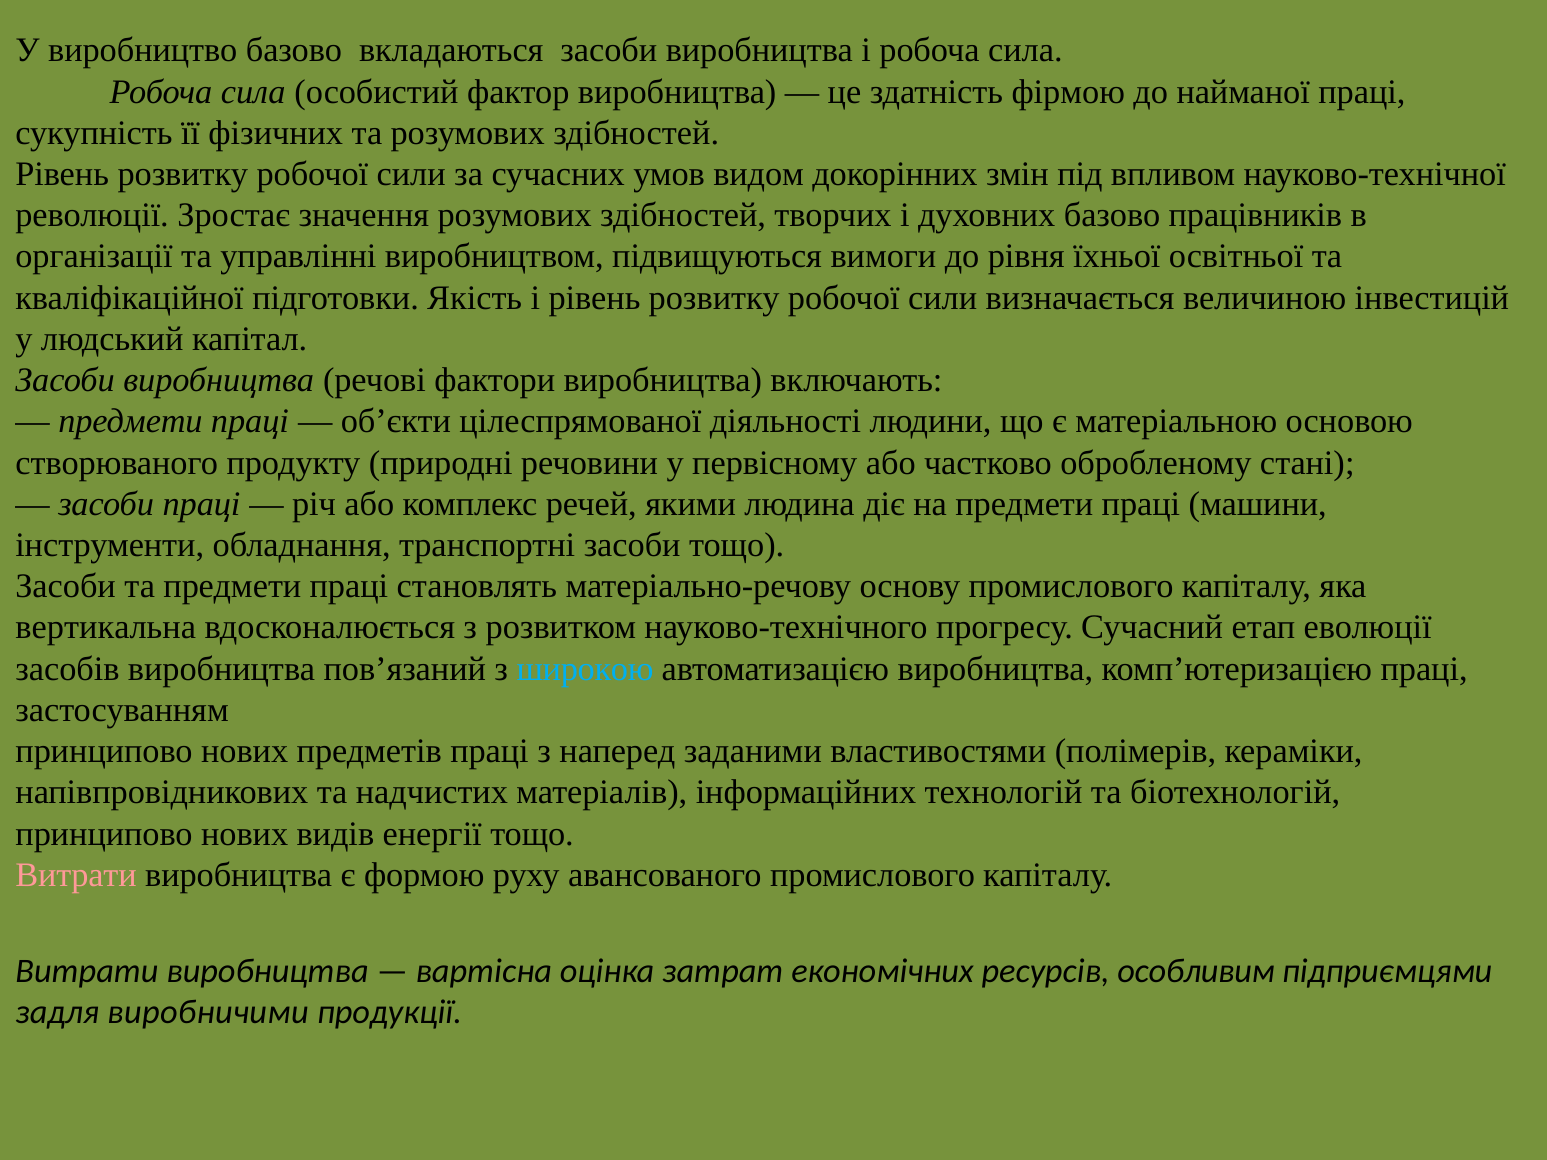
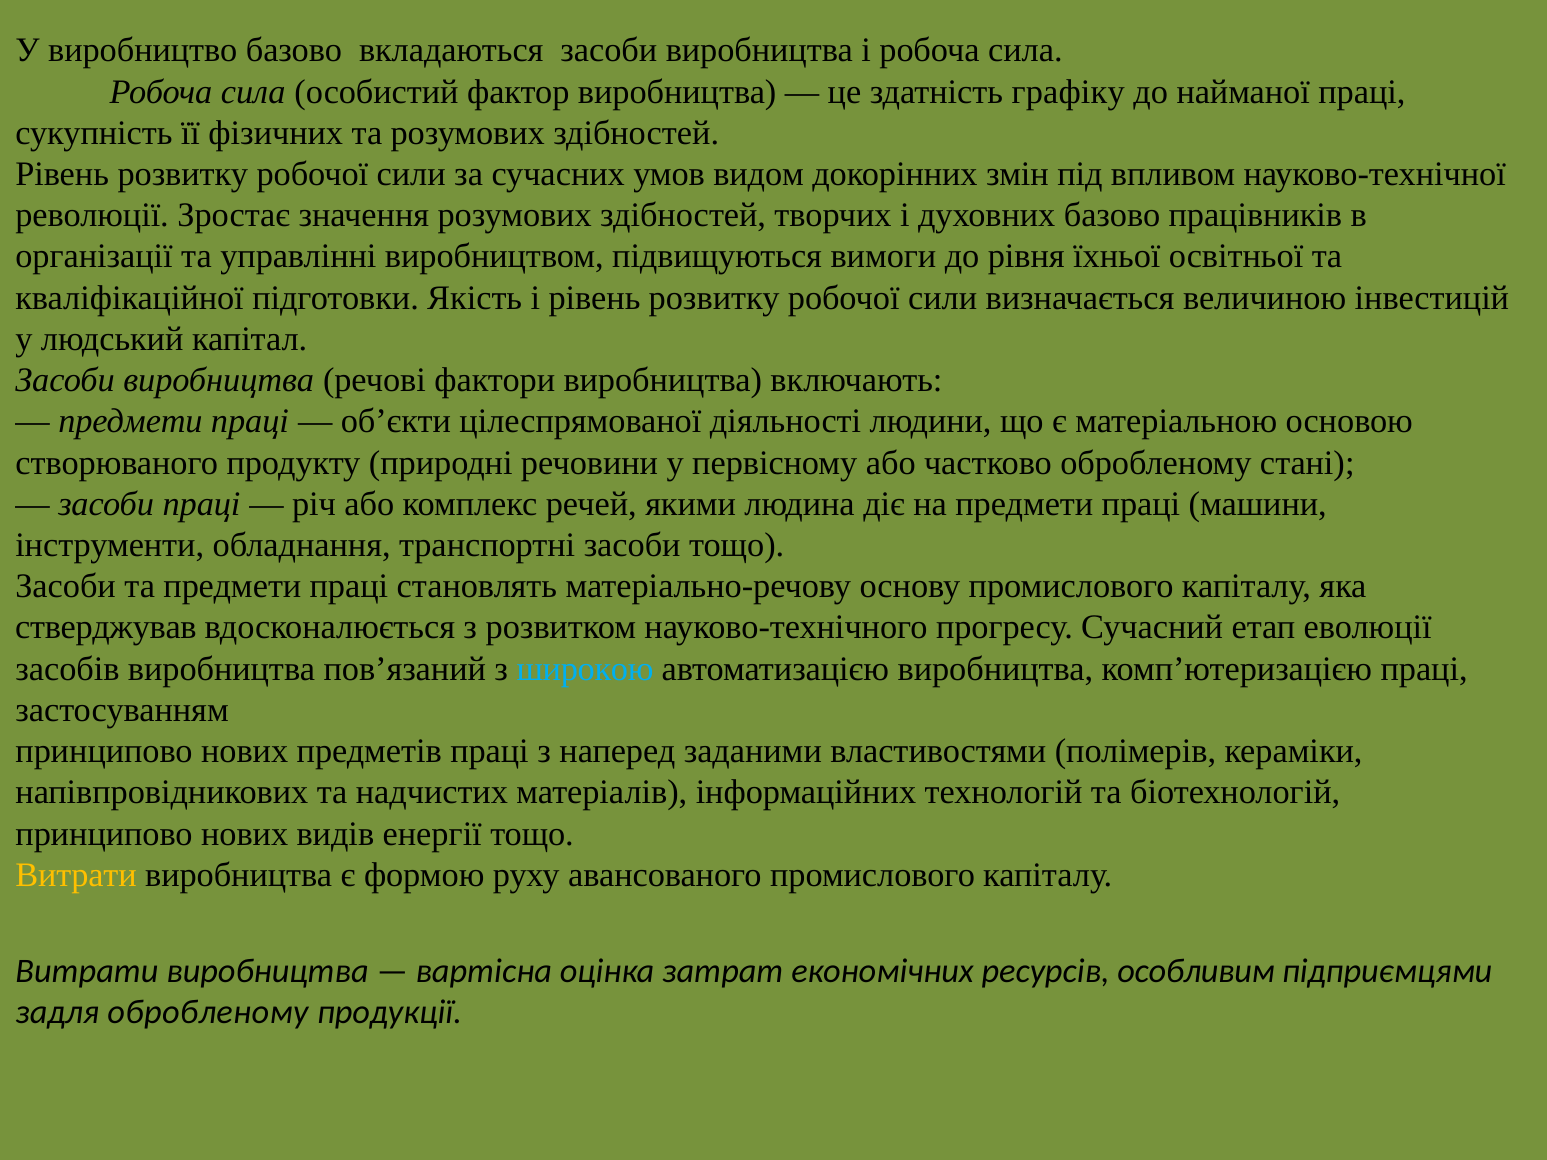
фірмою: фірмою -> графіку (1068, 92)
вертикальна: вертикальна -> стверджував (106, 628)
Витрати colour: pink -> yellow (76, 875)
задля виробничими: виробничими -> обробленому (208, 1013)
